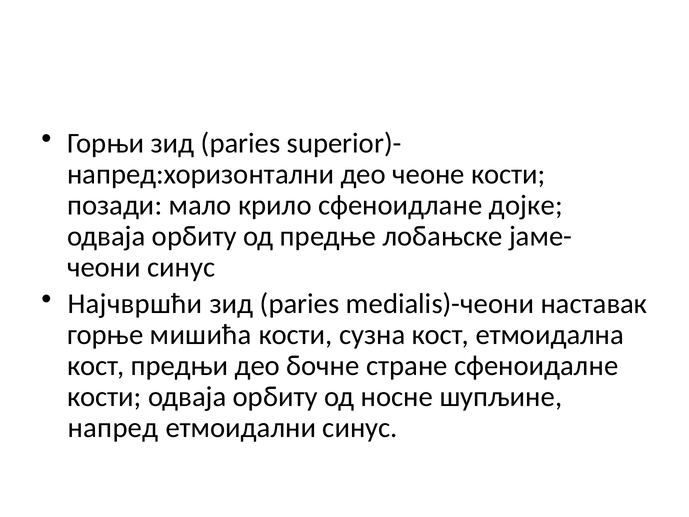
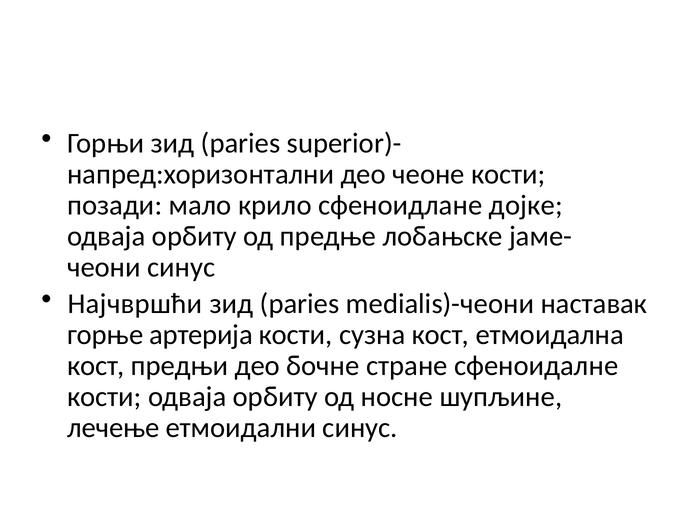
мишића: мишића -> артерија (201, 335)
напред: напред -> лечење (113, 428)
